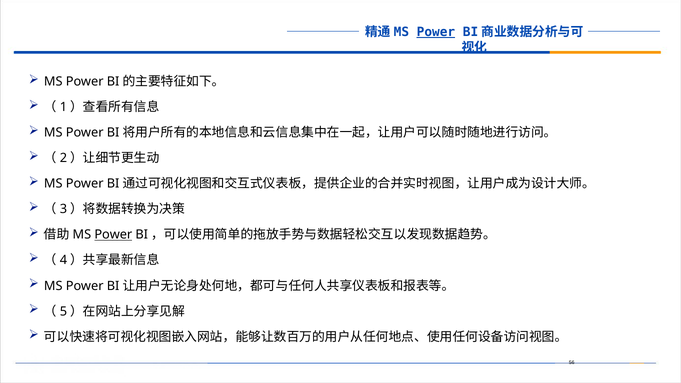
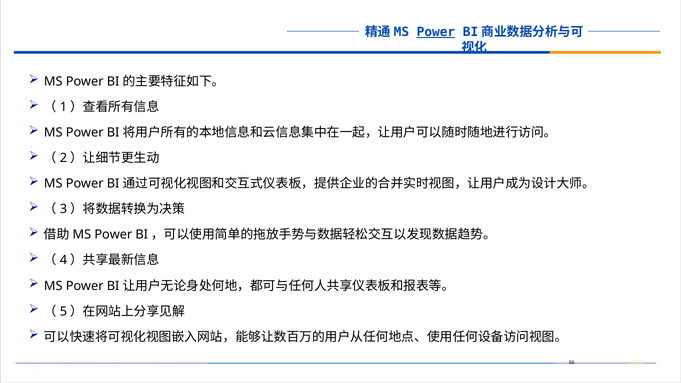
Power underline: present -> none (113, 235)
